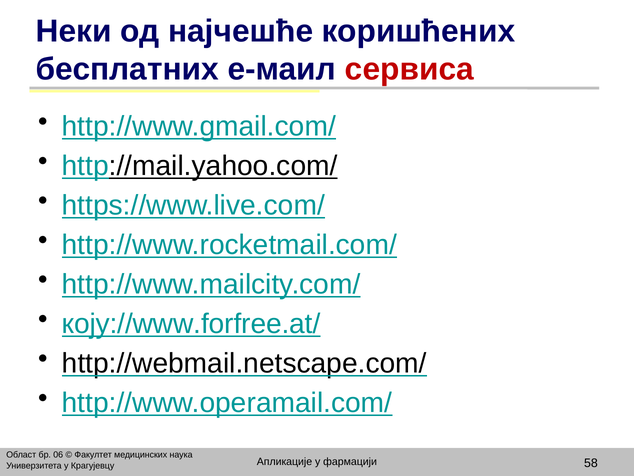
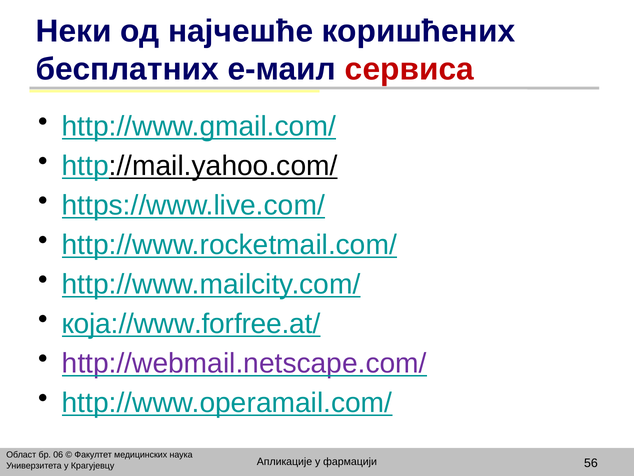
коју://www.forfree.at/: коју://www.forfree.at/ -> која://www.forfree.at/ (191, 324)
http://webmail.netscape.com/ colour: black -> purple (244, 363)
58: 58 -> 56 (591, 462)
